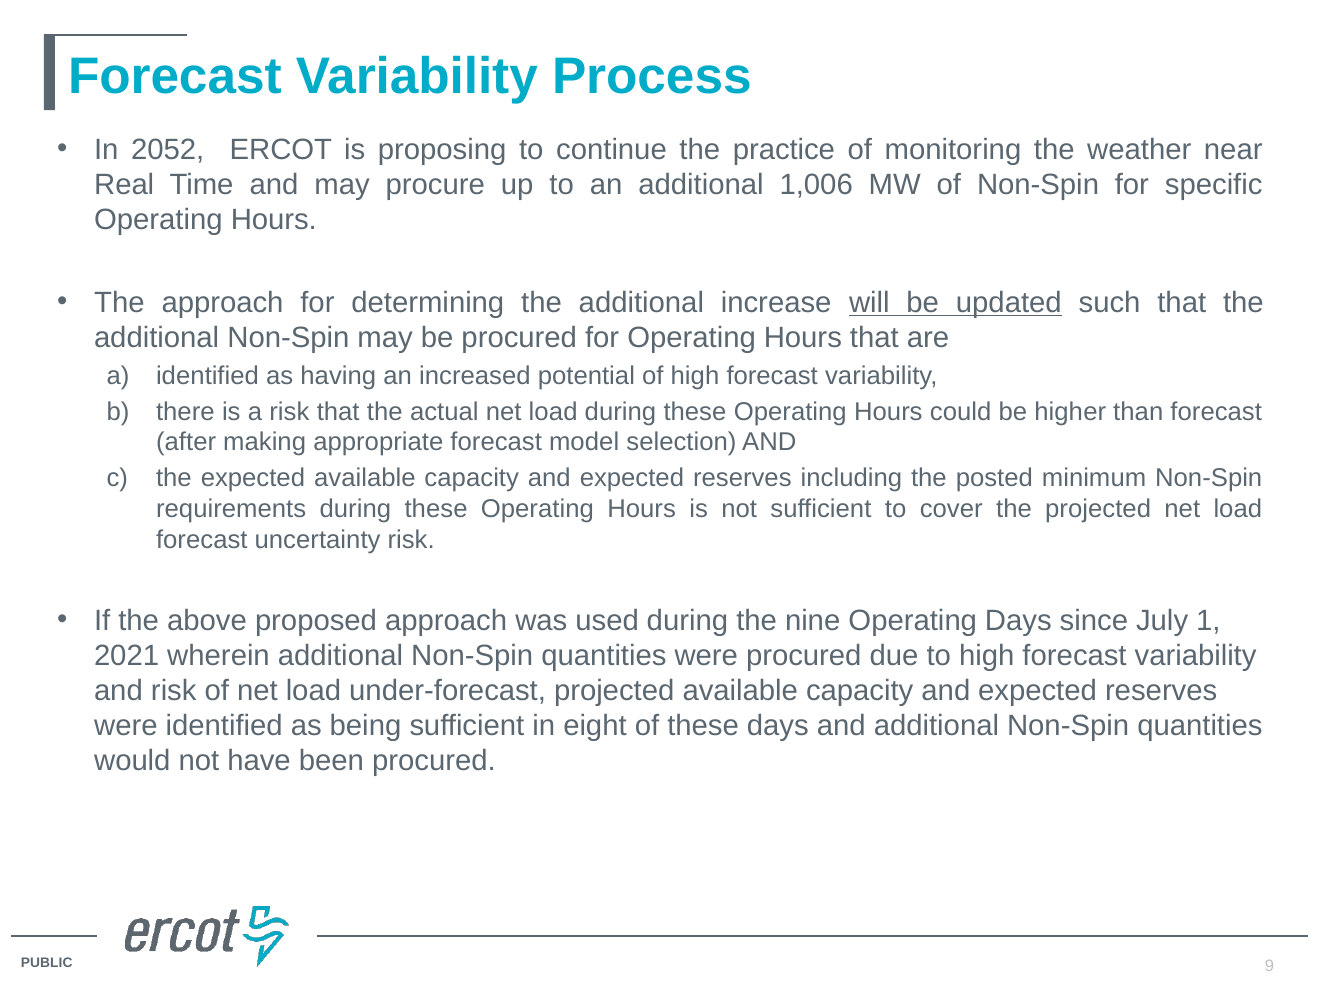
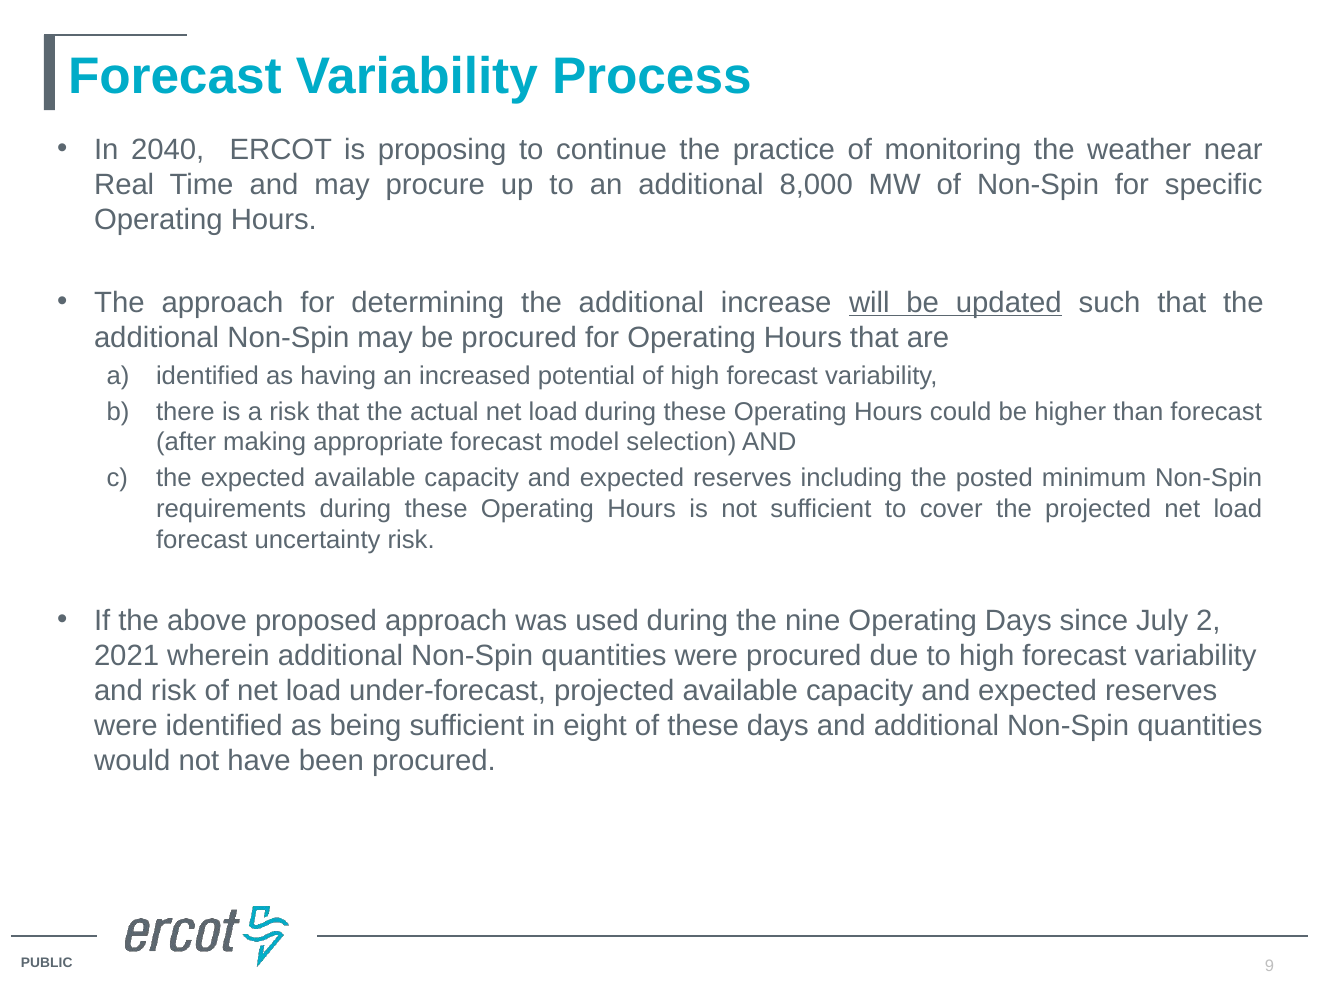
2052: 2052 -> 2040 (168, 150)
1,006: 1,006 -> 8,000 (816, 185)
1: 1 -> 2 (1208, 620)
